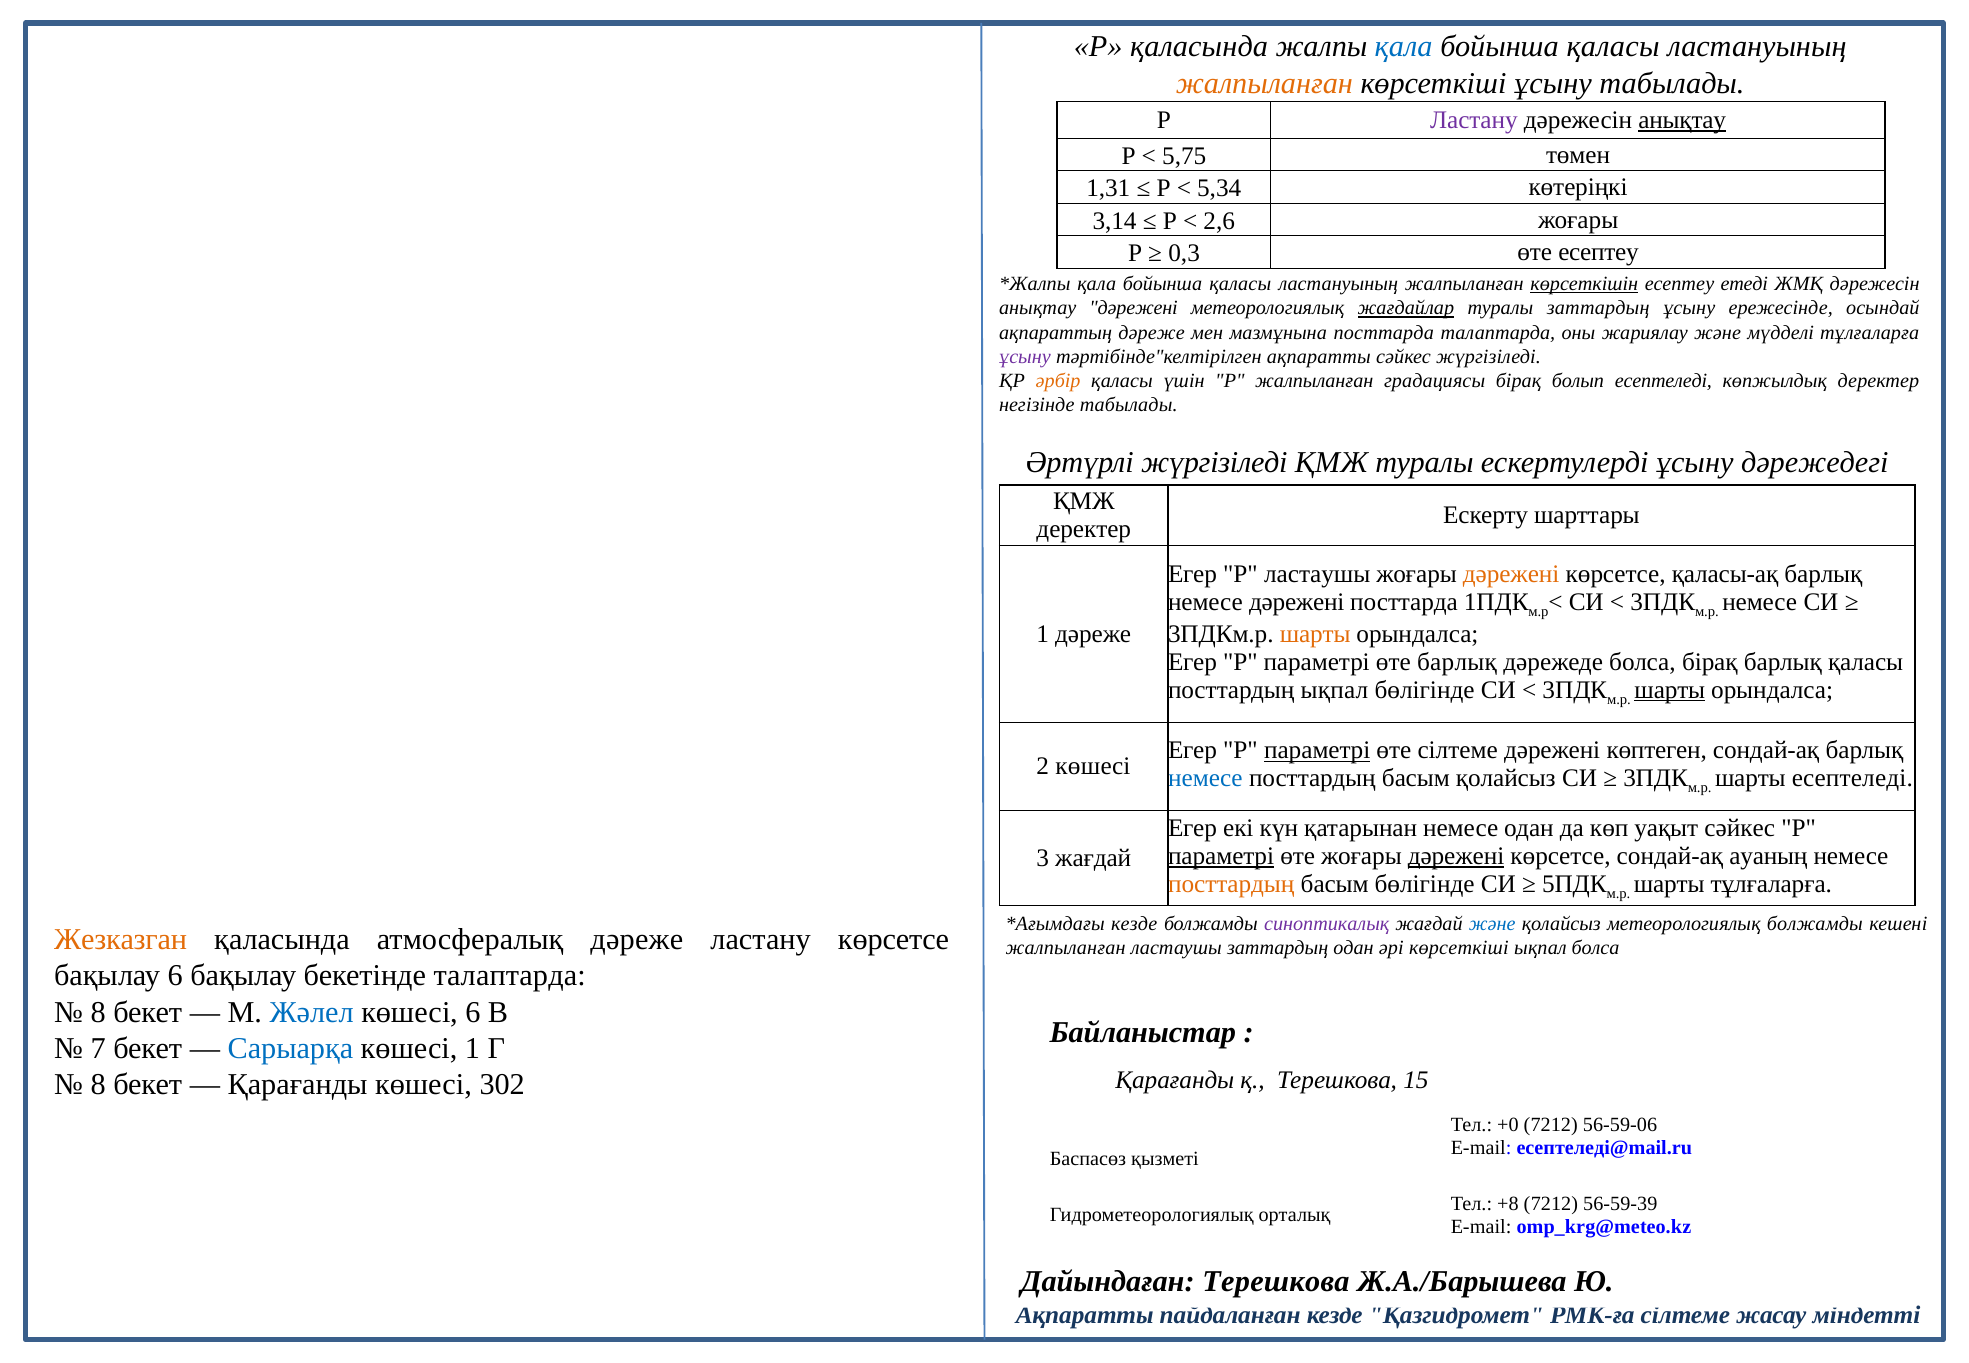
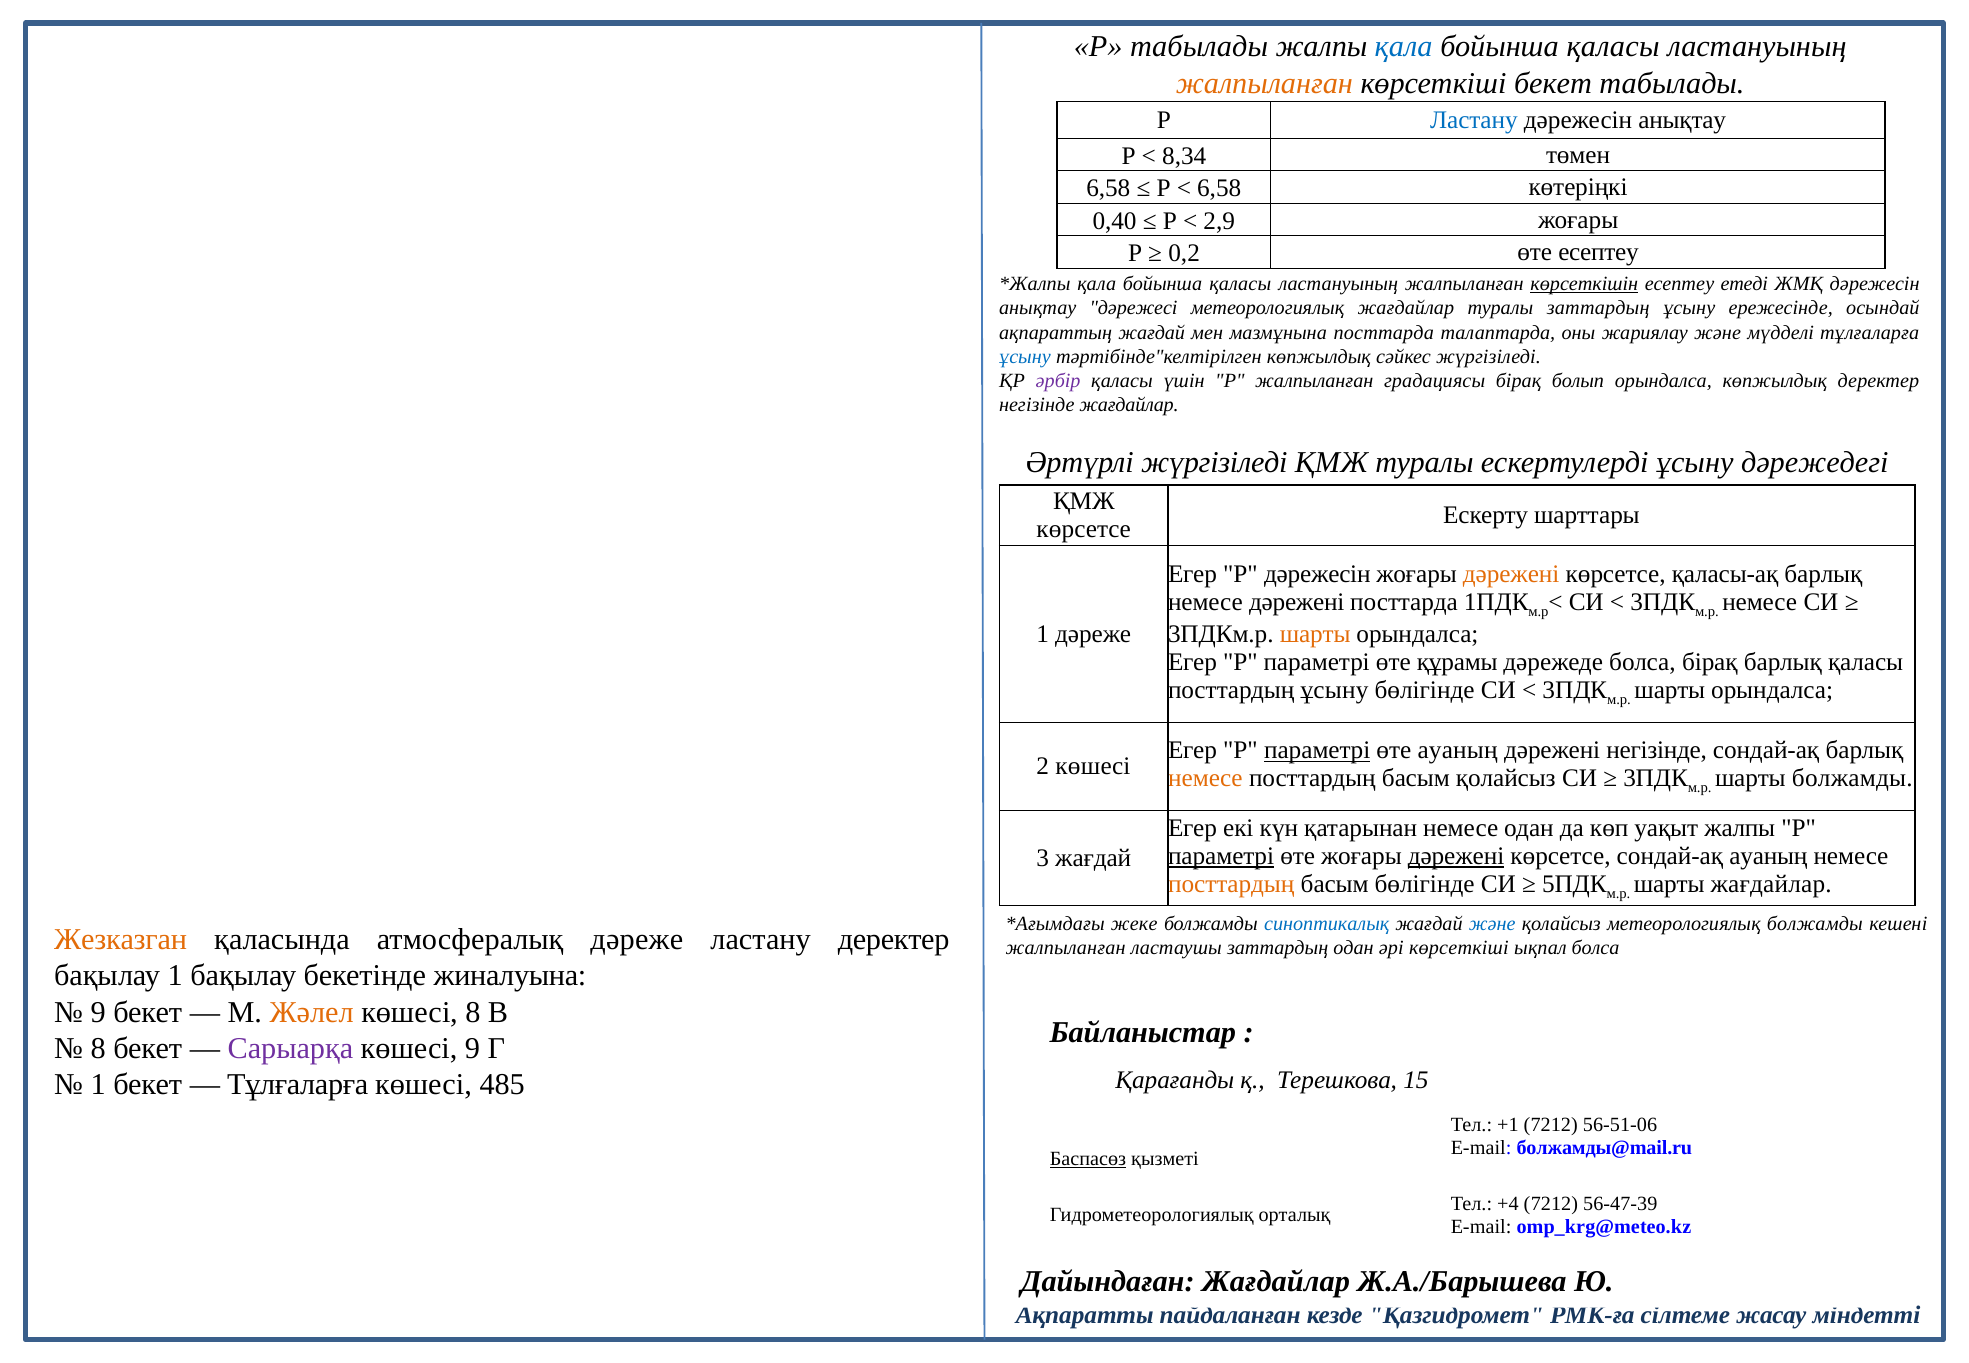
Р қаласында: қаласында -> табылады (1199, 47)
көрсеткіші ұсыну: ұсыну -> бекет (1553, 83)
Ластану colour: purple -> blue (1474, 120)
анықтау underline: present -> none (1682, 120)
5,75: 5,75 -> 8,34 (1184, 156)
1,31: 1,31 -> 6,58 (1108, 188)
5,34: 5,34 -> 6,58 (1219, 188)
3,14: 3,14 -> 0,40 (1115, 221)
2,6: 2,6 -> 2,9 (1219, 221)
0,3: 0,3 -> 0,2 (1184, 253)
анықтау дәрежені: дәрежені -> дәрежесі (1134, 308)
жағдайлар underline: present -> none (1406, 308)
ақпараттың дәреже: дәреже -> жағдай (1152, 333)
ұсыну colour: purple -> blue (1025, 357)
тәртібінде"келтірілген ақпаратты: ақпаратты -> көпжылдық (1319, 357)
әрбір colour: orange -> purple (1058, 381)
болып есептеледі: есептеледі -> орындалса (1663, 381)
негізінде табылады: табылады -> жағдайлар (1129, 405)
деректер: деректер -> көрсетсе (1084, 529)
Р ластаушы: ластаушы -> дәрежесін (1317, 574)
өте барлық: барлық -> құрамы (1457, 662)
посттардың ықпал: ықпал -> ұсыну (1334, 690)
шарты underline: present -> none (1670, 690)
өте сілтеме: сілтеме -> ауаның (1458, 751)
дәрежені көптеген: көптеген -> негізінде (1657, 751)
немесе colour: blue -> orange (1205, 778)
шарты есептеледі: есептеледі -> болжамды (1852, 778)
уақыт сәйкес: сәйкес -> жалпы (1740, 828)
шарты тұлғаларға: тұлғаларға -> жағдайлар (1771, 884)
кезде: кезде -> жеке (1134, 923)
синоптикалық colour: purple -> blue (1327, 923)
ластану көрсетсе: көрсетсе -> деректер (894, 940)
бақылау 6: 6 -> 1 (175, 976)
бекетінде талаптарда: талаптарда -> жиналуына (510, 976)
8: 8 -> 9 (98, 1012)
Жәлел colour: blue -> orange (312, 1012)
көшесі 6: 6 -> 8 (473, 1012)
7: 7 -> 8 (98, 1049)
Сарыарқа colour: blue -> purple (290, 1049)
көшесі 1: 1 -> 9 (473, 1049)
8: 8 -> 1 (98, 1085)
Қарағанды: Қарағанды -> Тұлғаларға (298, 1085)
302: 302 -> 485 (502, 1085)
+0: +0 -> +1 (1508, 1125)
56-59-06: 56-59-06 -> 56-51-06 (1620, 1125)
есептеледі@mail.ru: есептеледі@mail.ru -> болжамды@mail.ru (1604, 1148)
Баспасөз underline: none -> present (1088, 1159)
+8: +8 -> +4 (1508, 1204)
56-59-39: 56-59-39 -> 56-47-39 (1620, 1204)
Дайындаған Терешкова: Терешкова -> Жағдайлар (1276, 1282)
